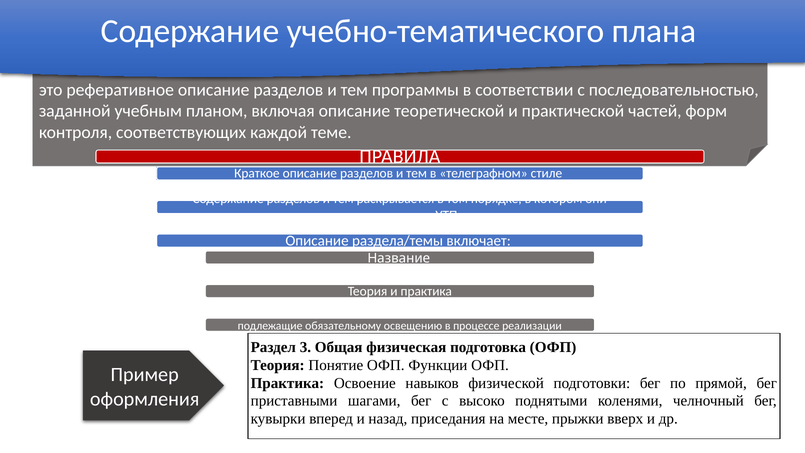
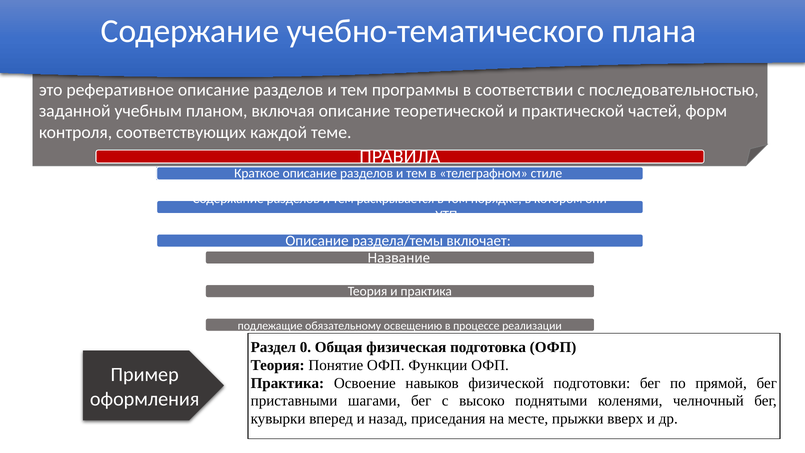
3: 3 -> 0 (305, 347)
